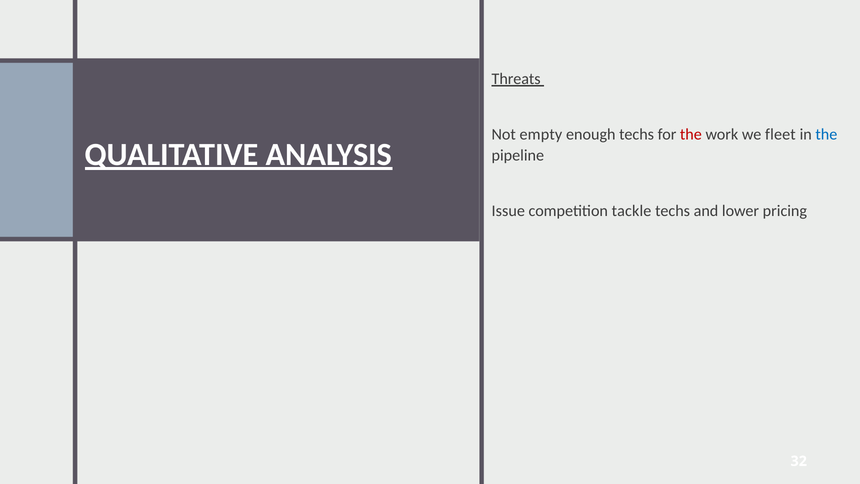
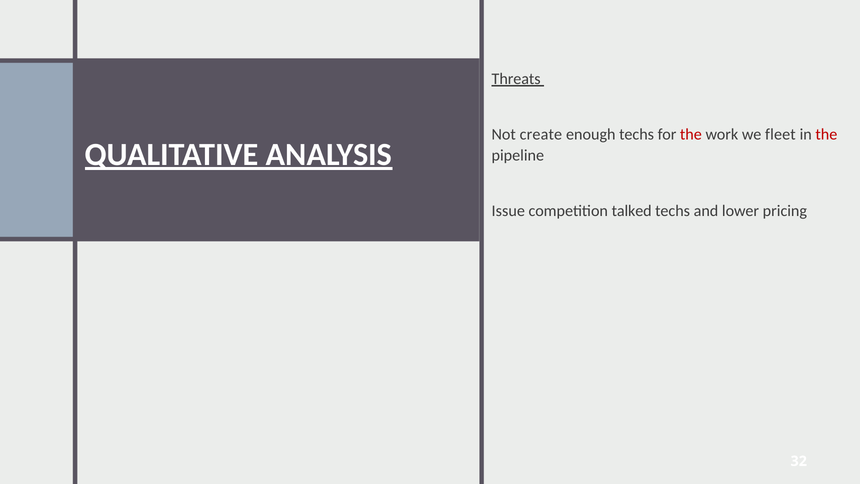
empty: empty -> create (541, 135)
the colour: blue -> red (826, 135)
tackle: tackle -> talked (632, 211)
